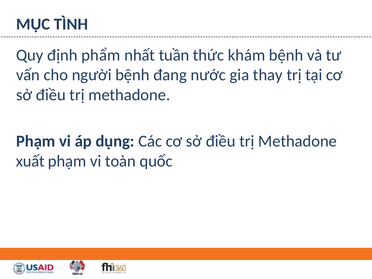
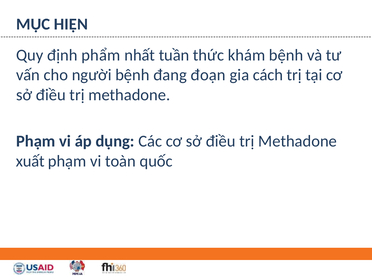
TÌNH: TÌNH -> HIỆN (71, 24)
nước: nước -> đoạn (208, 75)
thay: thay -> cách (268, 75)
